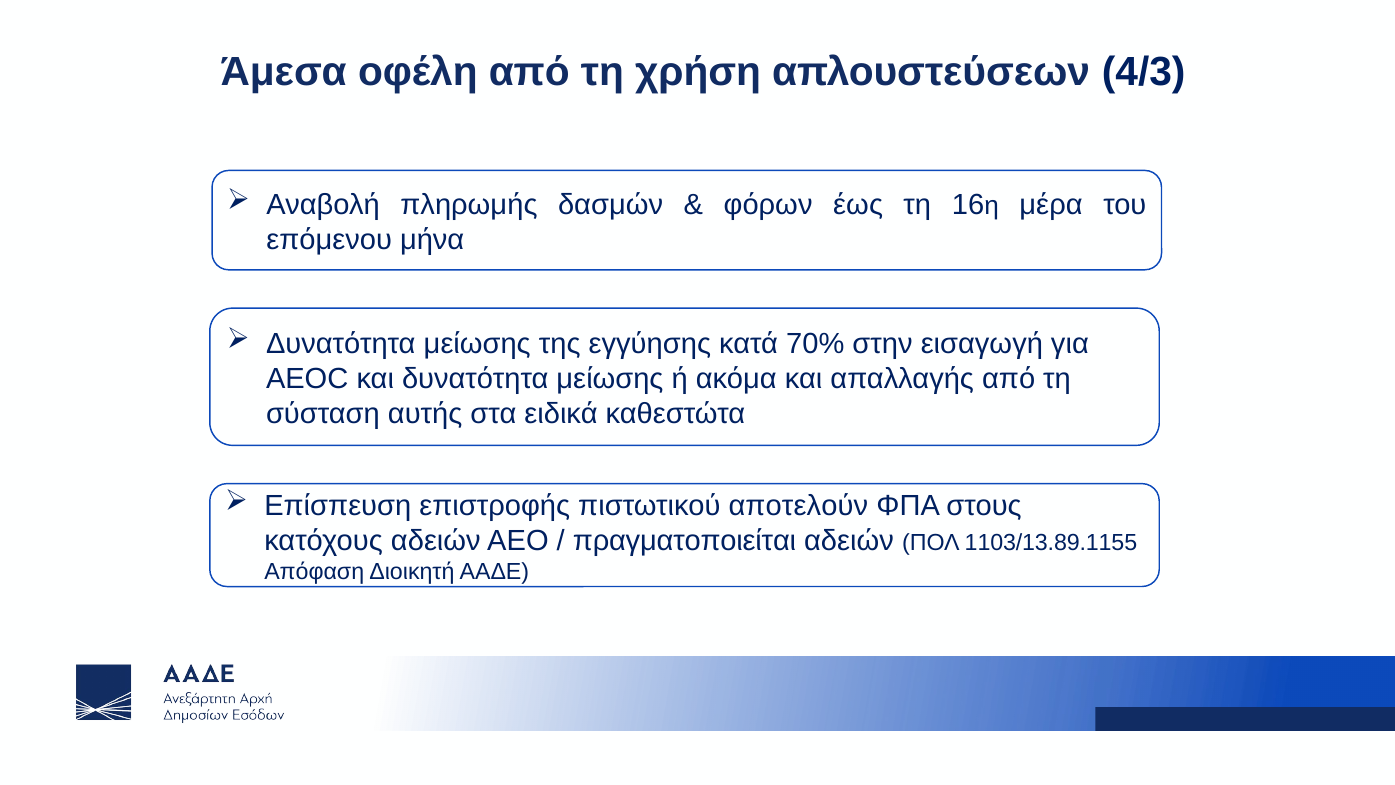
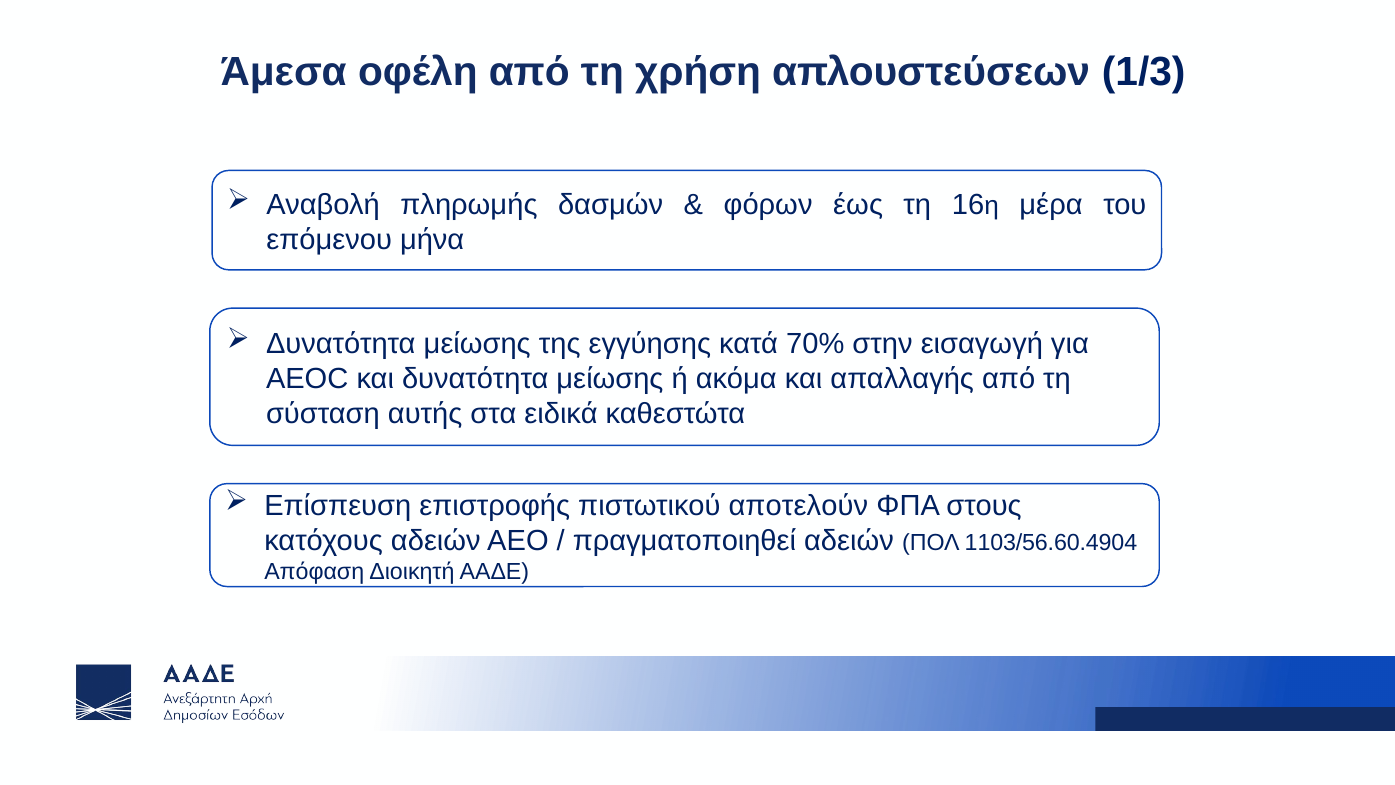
4/3: 4/3 -> 1/3 (1144, 72)
πραγματοποιείται: πραγματοποιείται -> πραγματοποιηθεί (684, 540)
1103/13.89.1155: 1103/13.89.1155 -> 1103/56.60.4904 (1051, 542)
